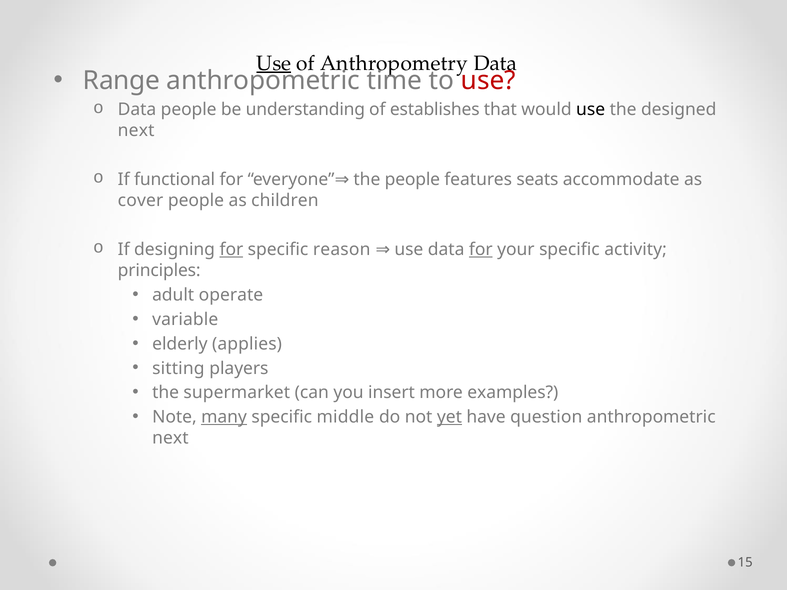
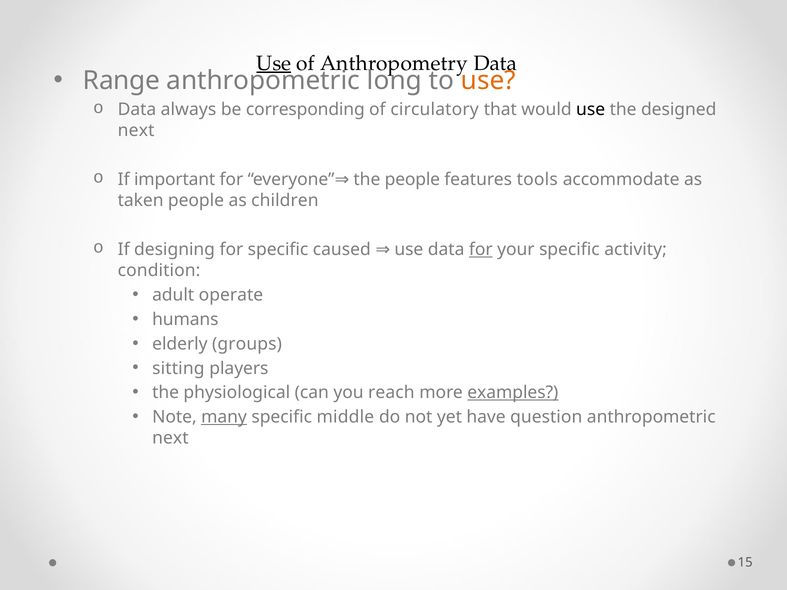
time: time -> long (394, 81)
use colour: red -> orange (488, 81)
Data people: people -> always (189, 110)
understanding: understanding -> corresponding (305, 110)
establishes: establishes -> circulatory (435, 110)
functional: functional -> important (175, 180)
seats: seats -> tools (537, 180)
cover: cover -> taken (141, 201)
for underline: present -> none (231, 250)
reason: reason -> caused (342, 250)
principles: principles -> condition (159, 270)
variable: variable -> humans (185, 319)
applies: applies -> groups (247, 344)
supermarket: supermarket -> physiological (237, 393)
insert: insert -> reach (391, 393)
examples underline: none -> present (513, 393)
yet underline: present -> none (449, 417)
